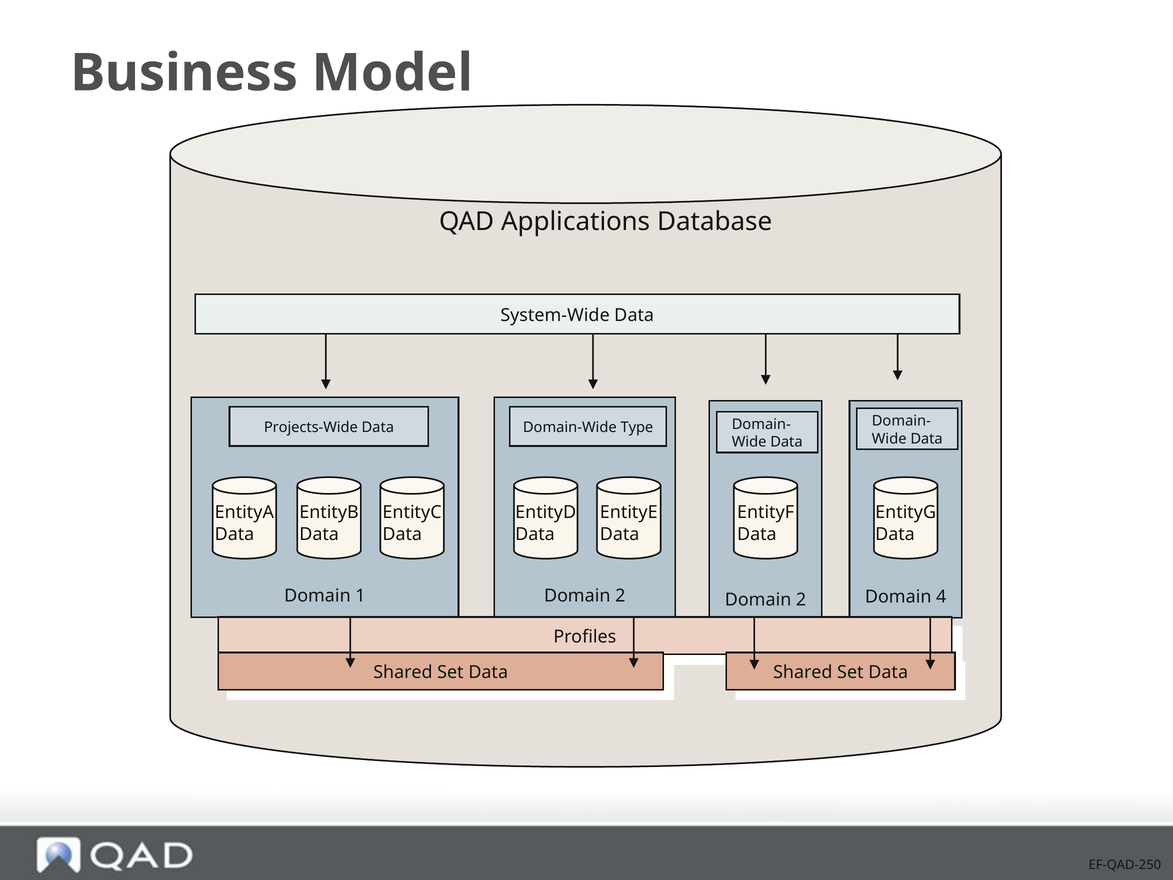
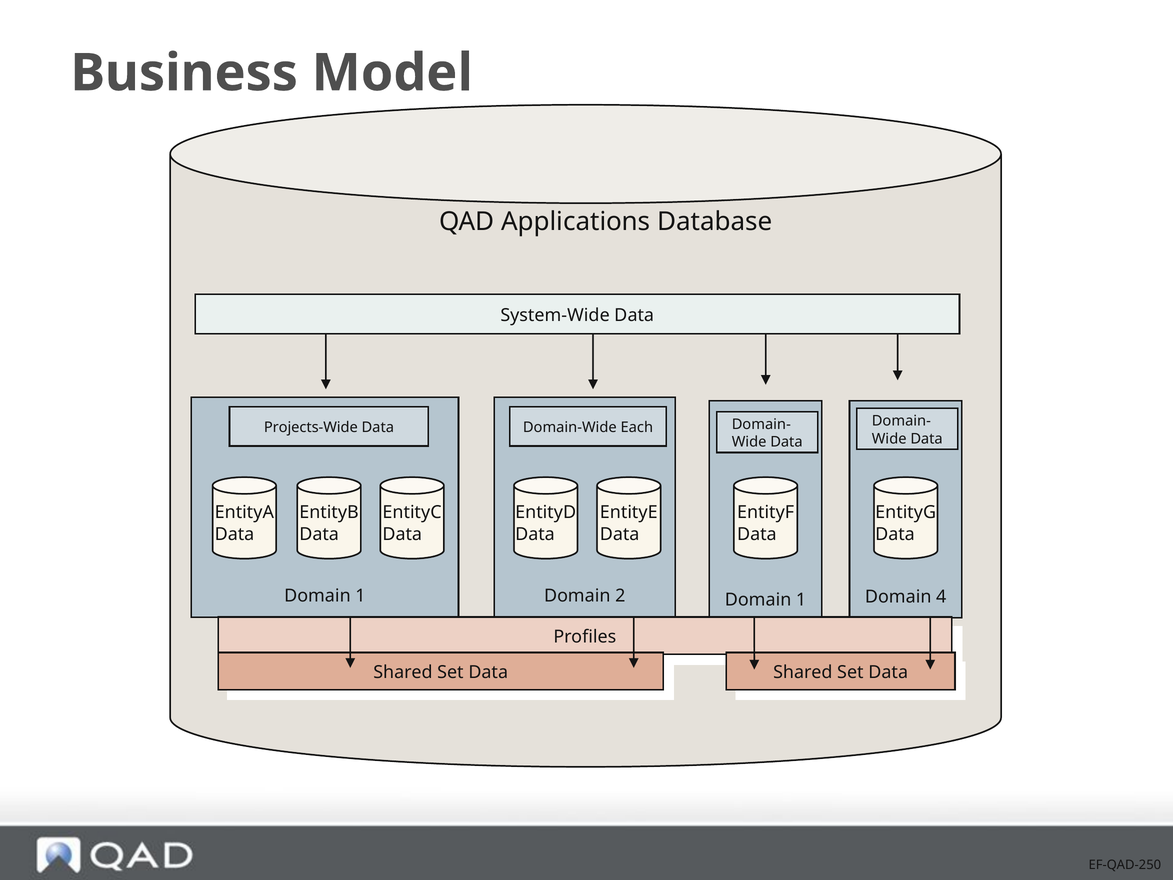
Type: Type -> Each (637, 427)
2 Domain 2: 2 -> 1 (801, 600)
